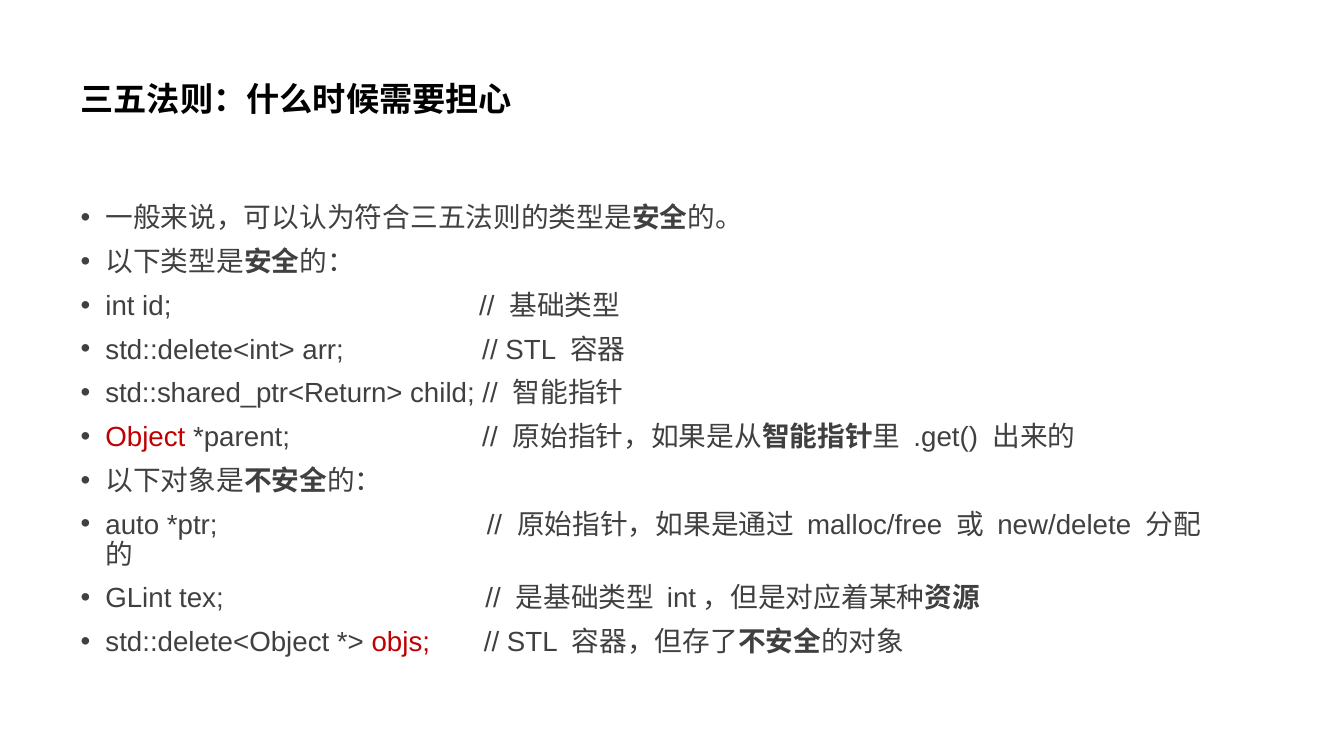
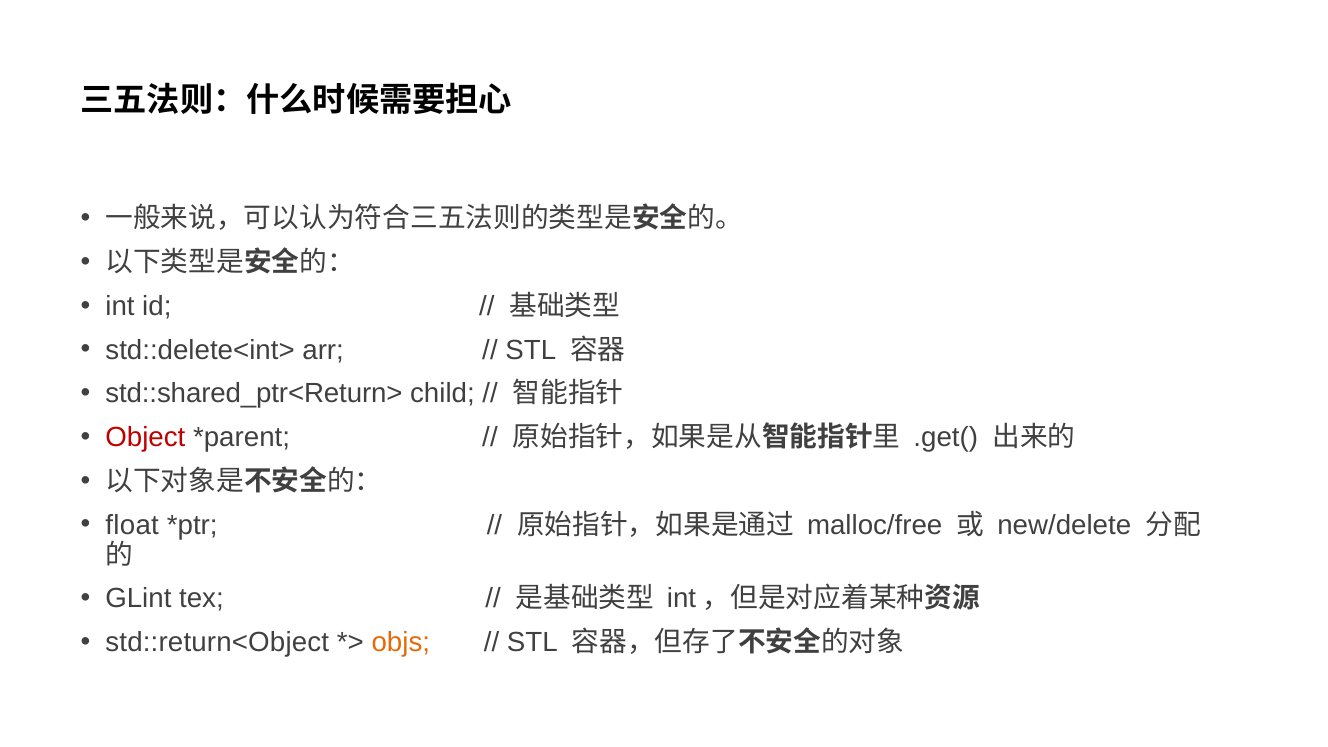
auto: auto -> float (132, 525)
std::delete<Object: std::delete<Object -> std::return<Object (217, 642)
objs colour: red -> orange (401, 642)
